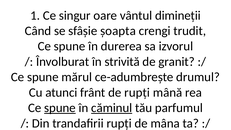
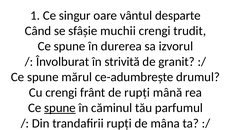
dimineții: dimineții -> desparte (178, 15)
șoapta: șoapta -> muchii (118, 31)
Cu atunci: atunci -> crengi (61, 92)
căminul underline: present -> none (112, 108)
